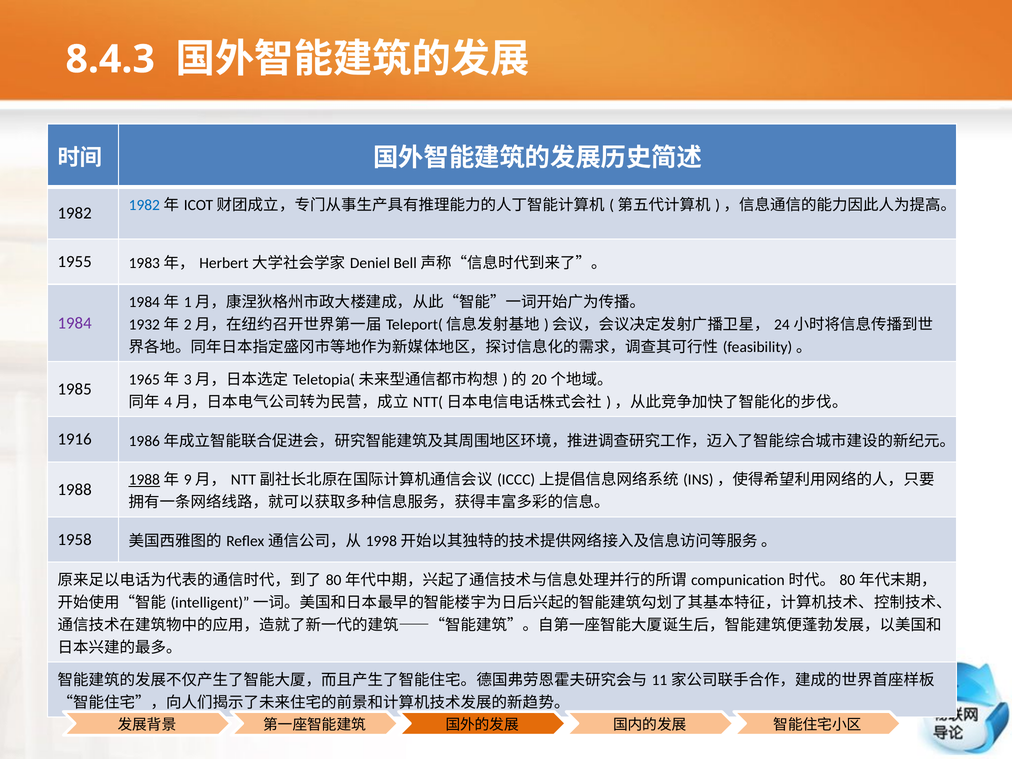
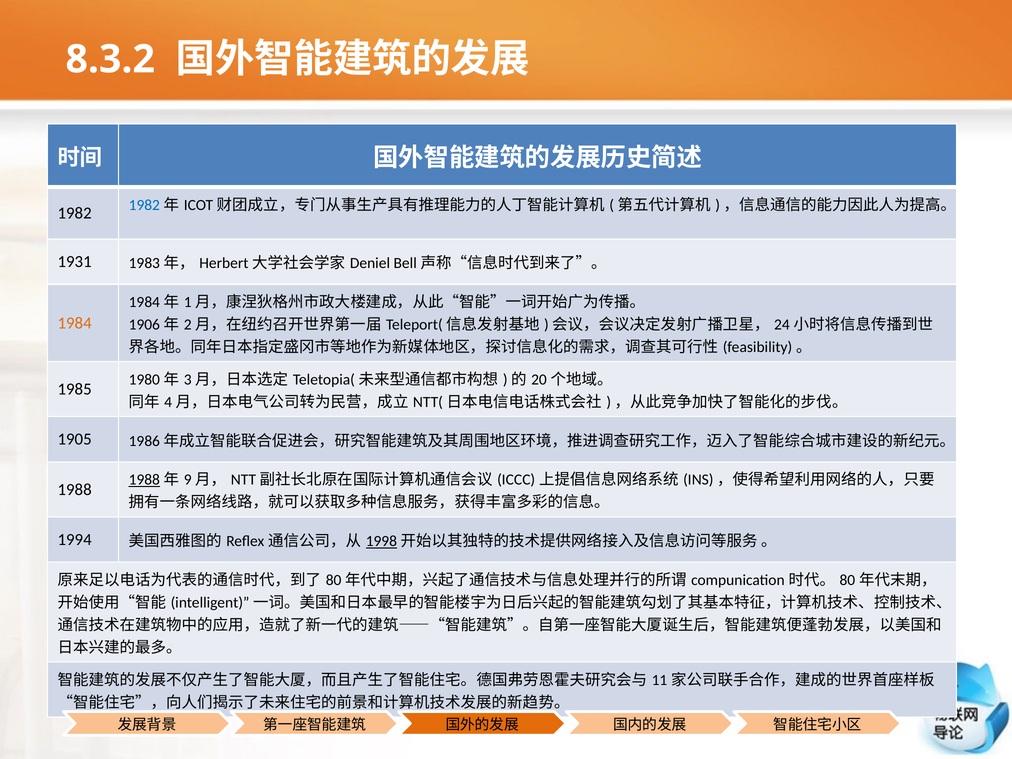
8.4.3: 8.4.3 -> 8.3.2 (110, 59)
1955: 1955 -> 1931 (75, 262)
1984 colour: purple -> orange (75, 323)
1932: 1932 -> 1906 (144, 325)
1965: 1965 -> 1980 (144, 380)
1916: 1916 -> 1905 (75, 439)
1958: 1958 -> 1994 (75, 540)
1998 underline: none -> present (381, 541)
